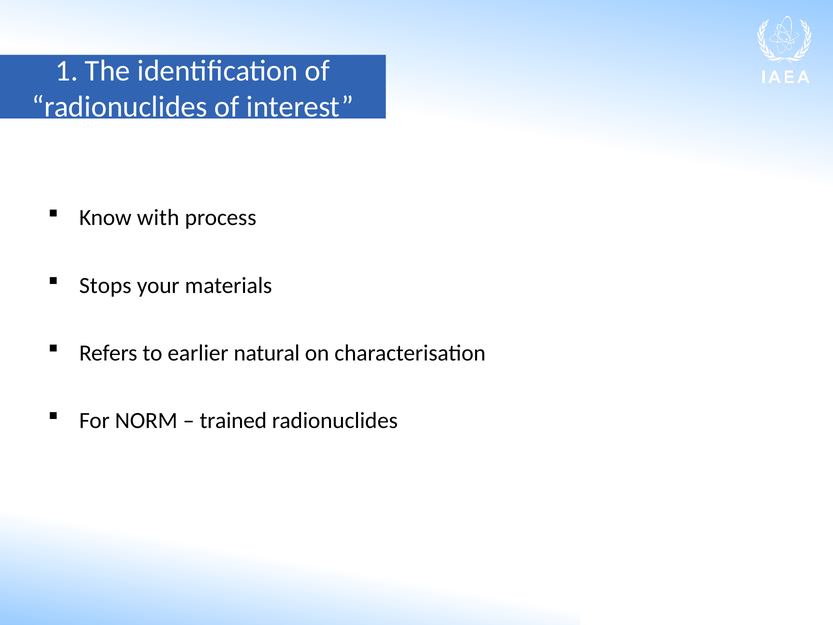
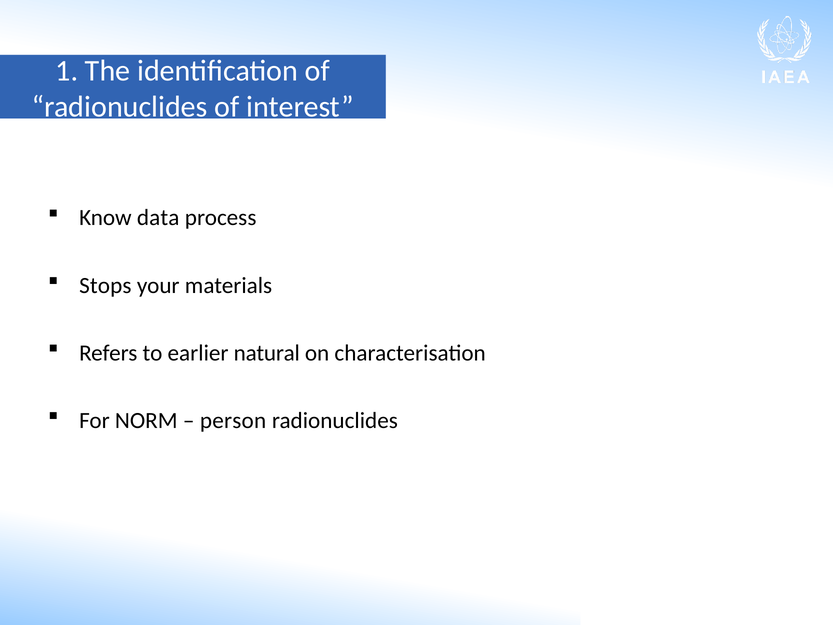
with: with -> data (158, 218)
trained: trained -> person (233, 420)
